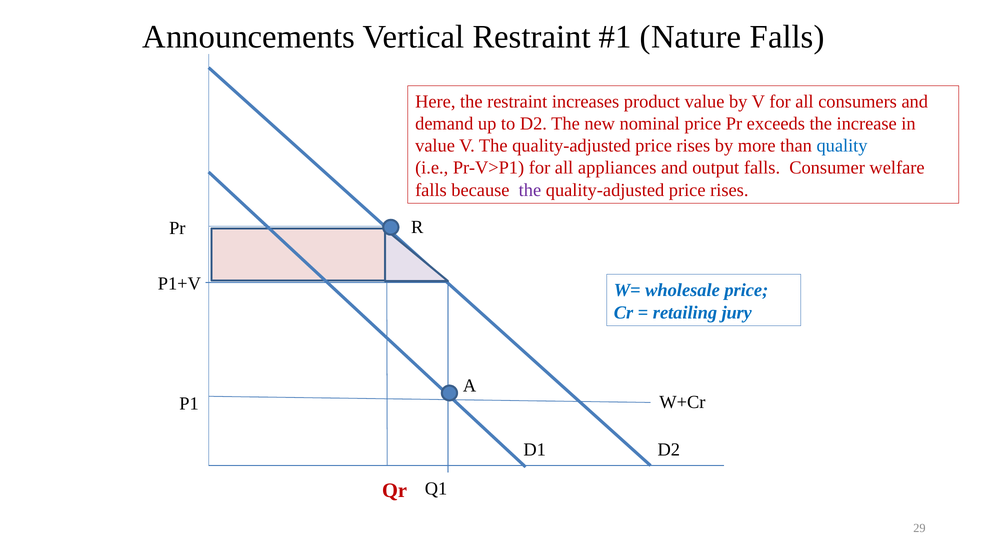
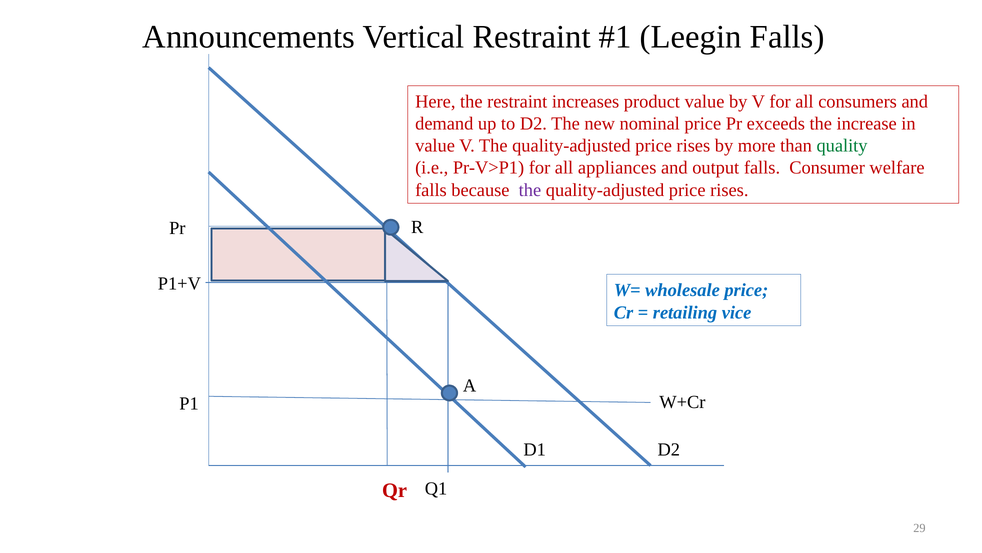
Nature: Nature -> Leegin (691, 37)
quality colour: blue -> green (842, 146)
jury: jury -> vice (737, 312)
